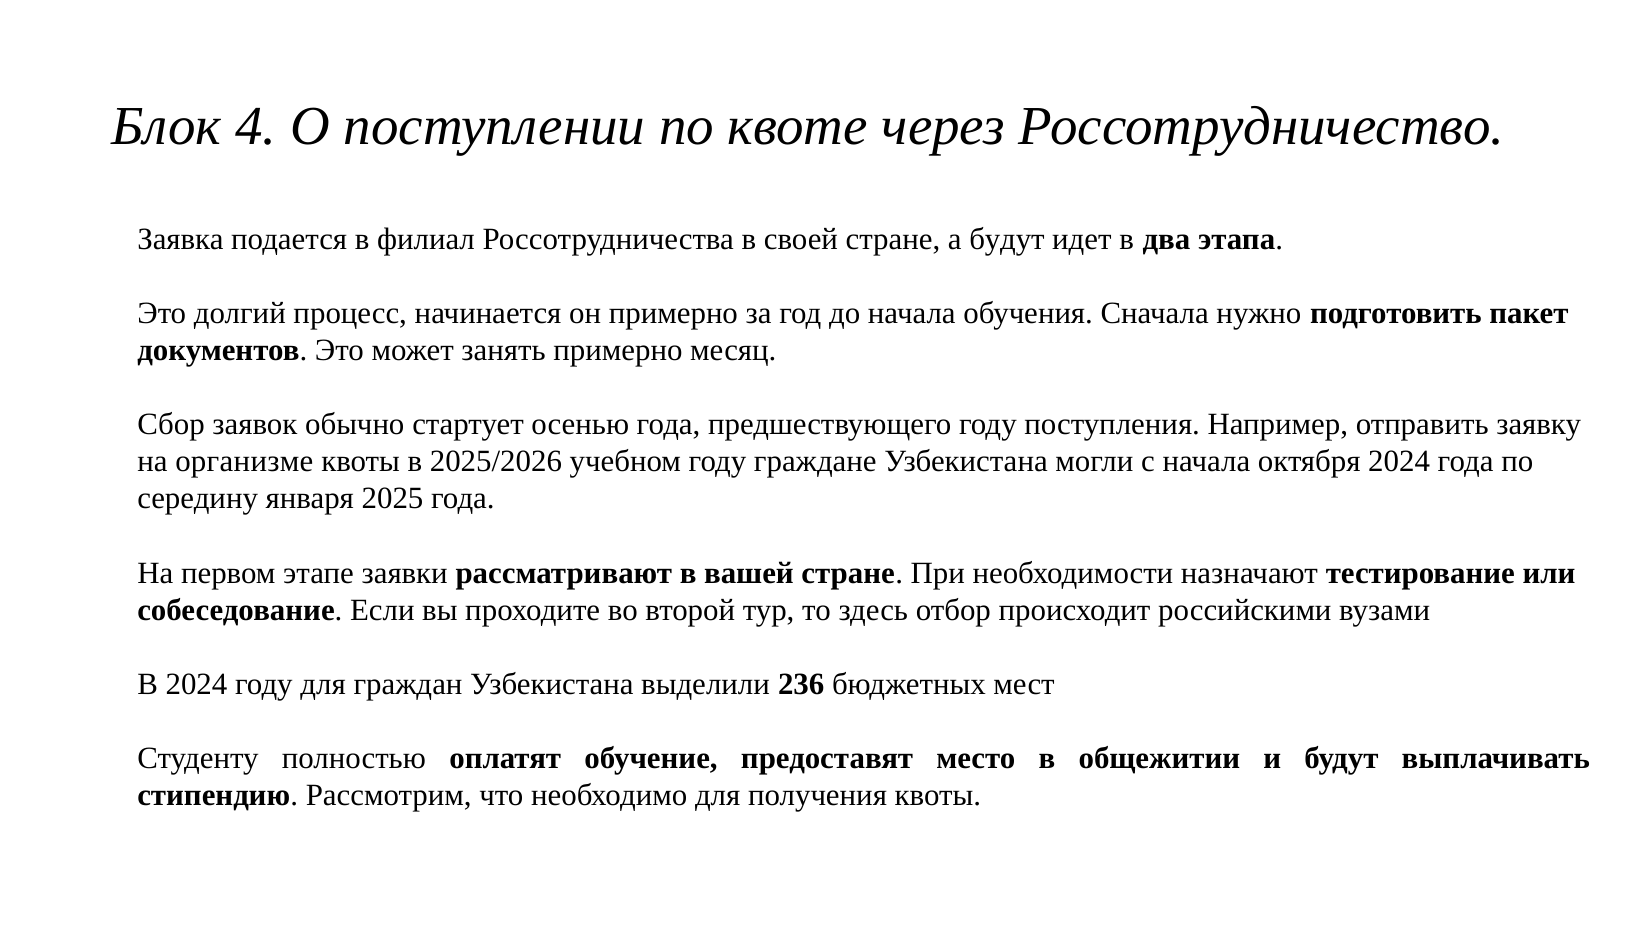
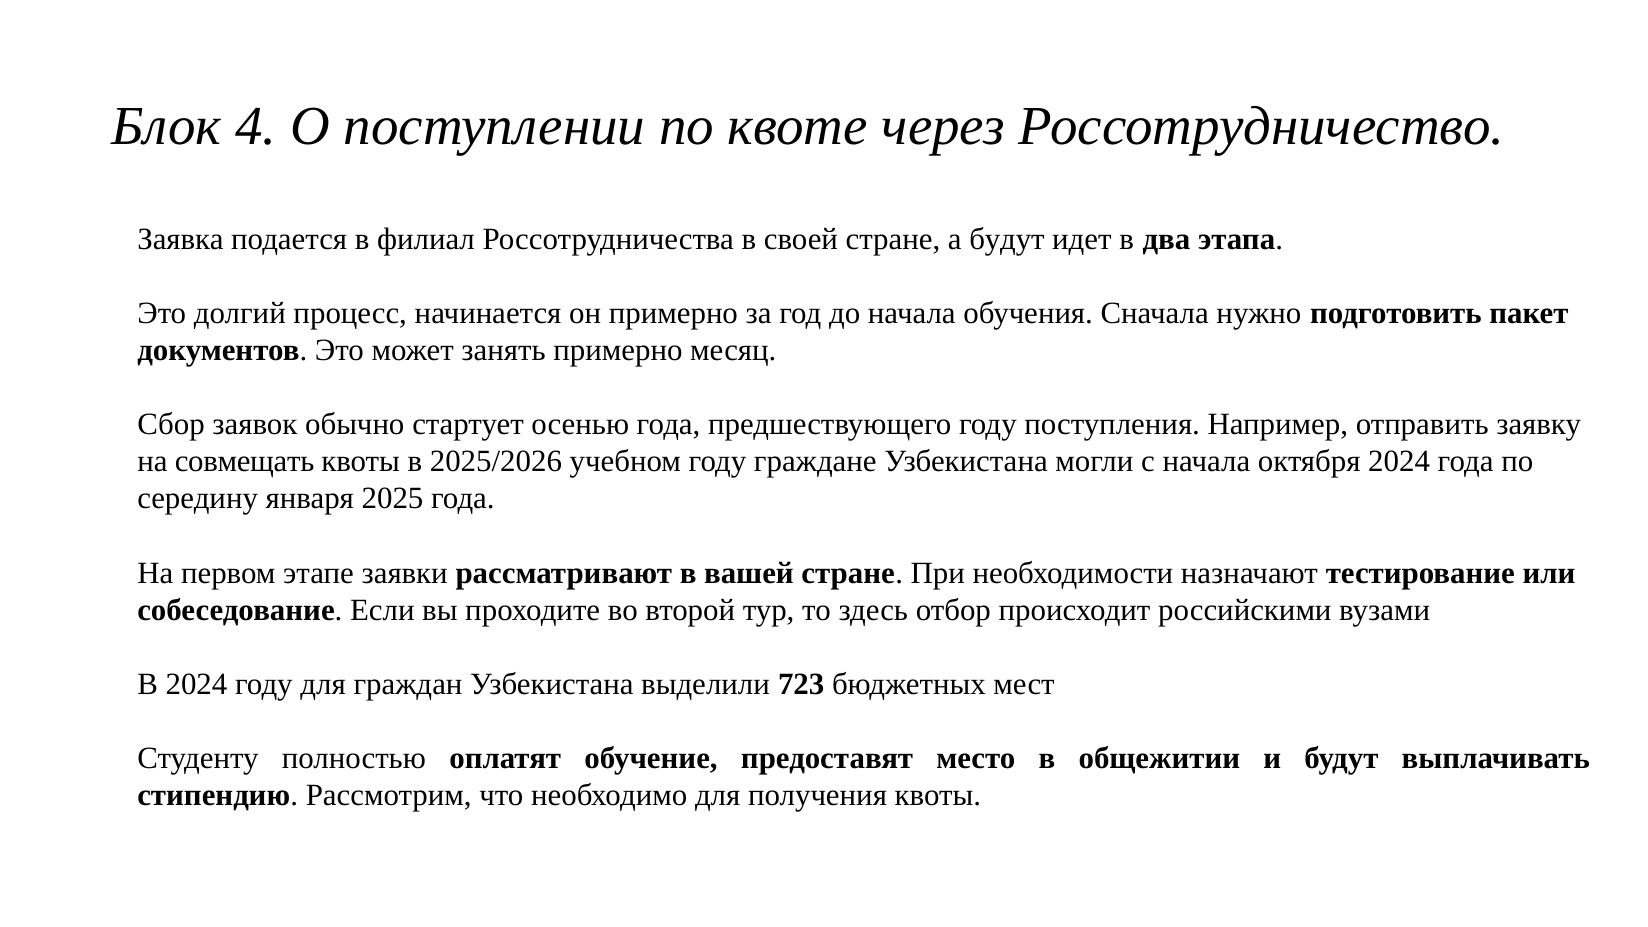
организме: организме -> совмещать (245, 462)
236: 236 -> 723 (801, 684)
